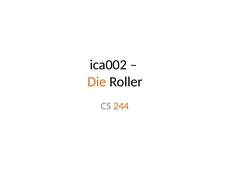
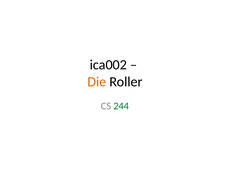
244 colour: orange -> green (121, 106)
